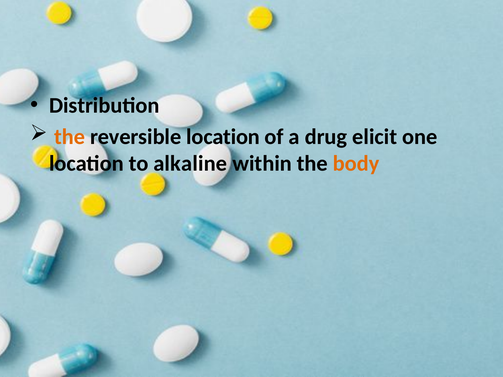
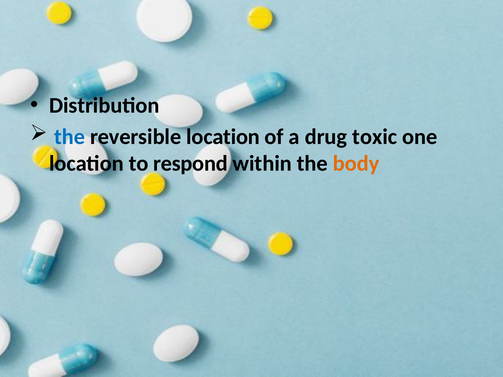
the colour: orange -> blue (70, 137)
elicit: elicit -> toxic (375, 137)
alkaline: alkaline -> respond (191, 164)
